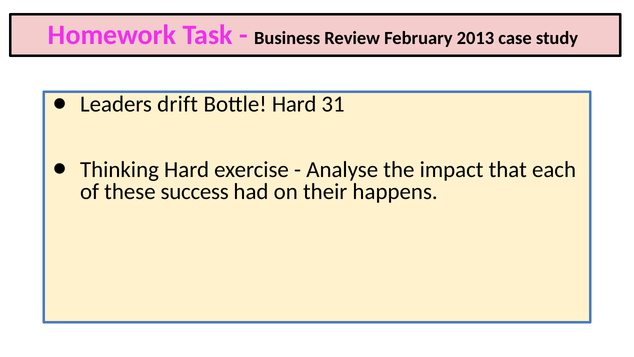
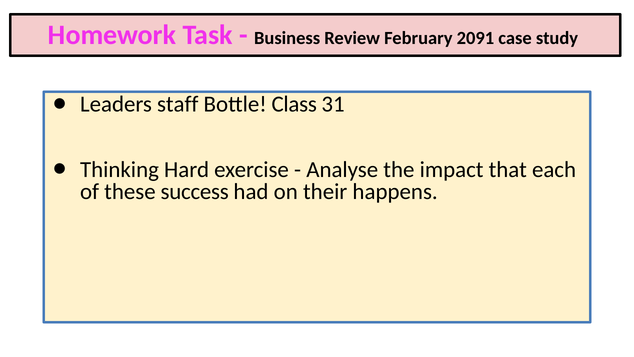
2013: 2013 -> 2091 (475, 38)
drift: drift -> staff (178, 104)
Bottle Hard: Hard -> Class (294, 104)
